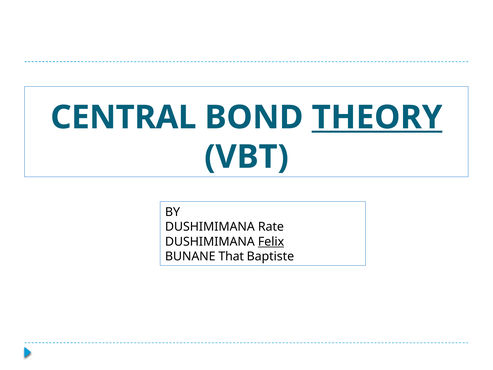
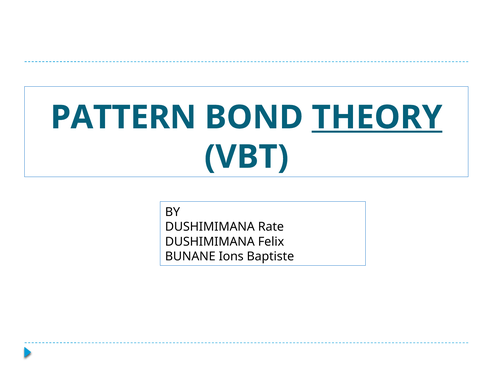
CENTRAL: CENTRAL -> PATTERN (123, 117)
Felix underline: present -> none (271, 242)
That: That -> Ions (231, 256)
